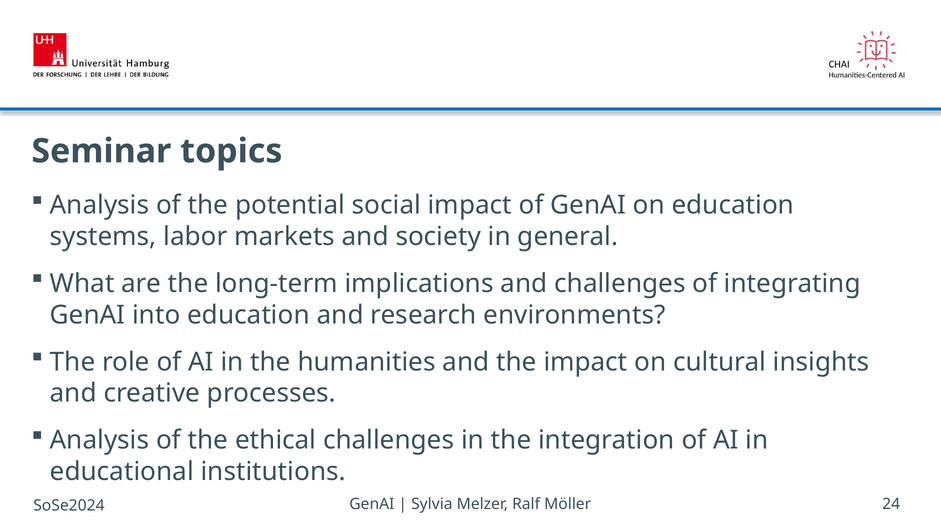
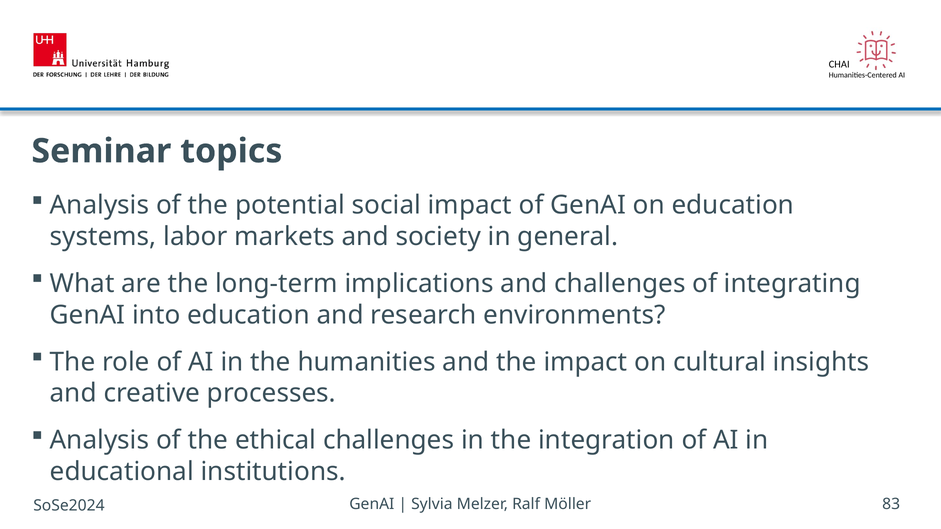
24: 24 -> 83 (891, 505)
